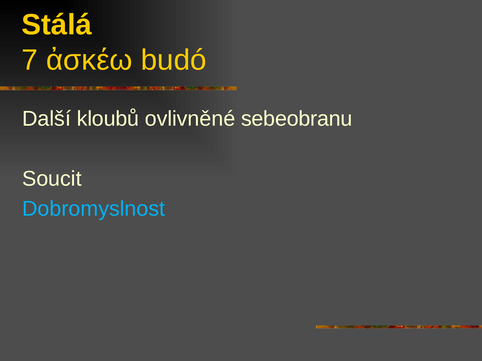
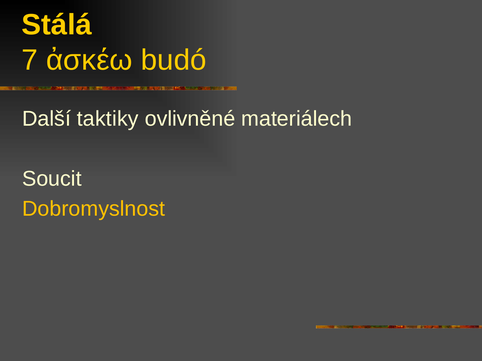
kloubů: kloubů -> taktiky (108, 119)
sebeobranu: sebeobranu -> materiálech (297, 119)
Dobromyslnost colour: light blue -> yellow (94, 209)
